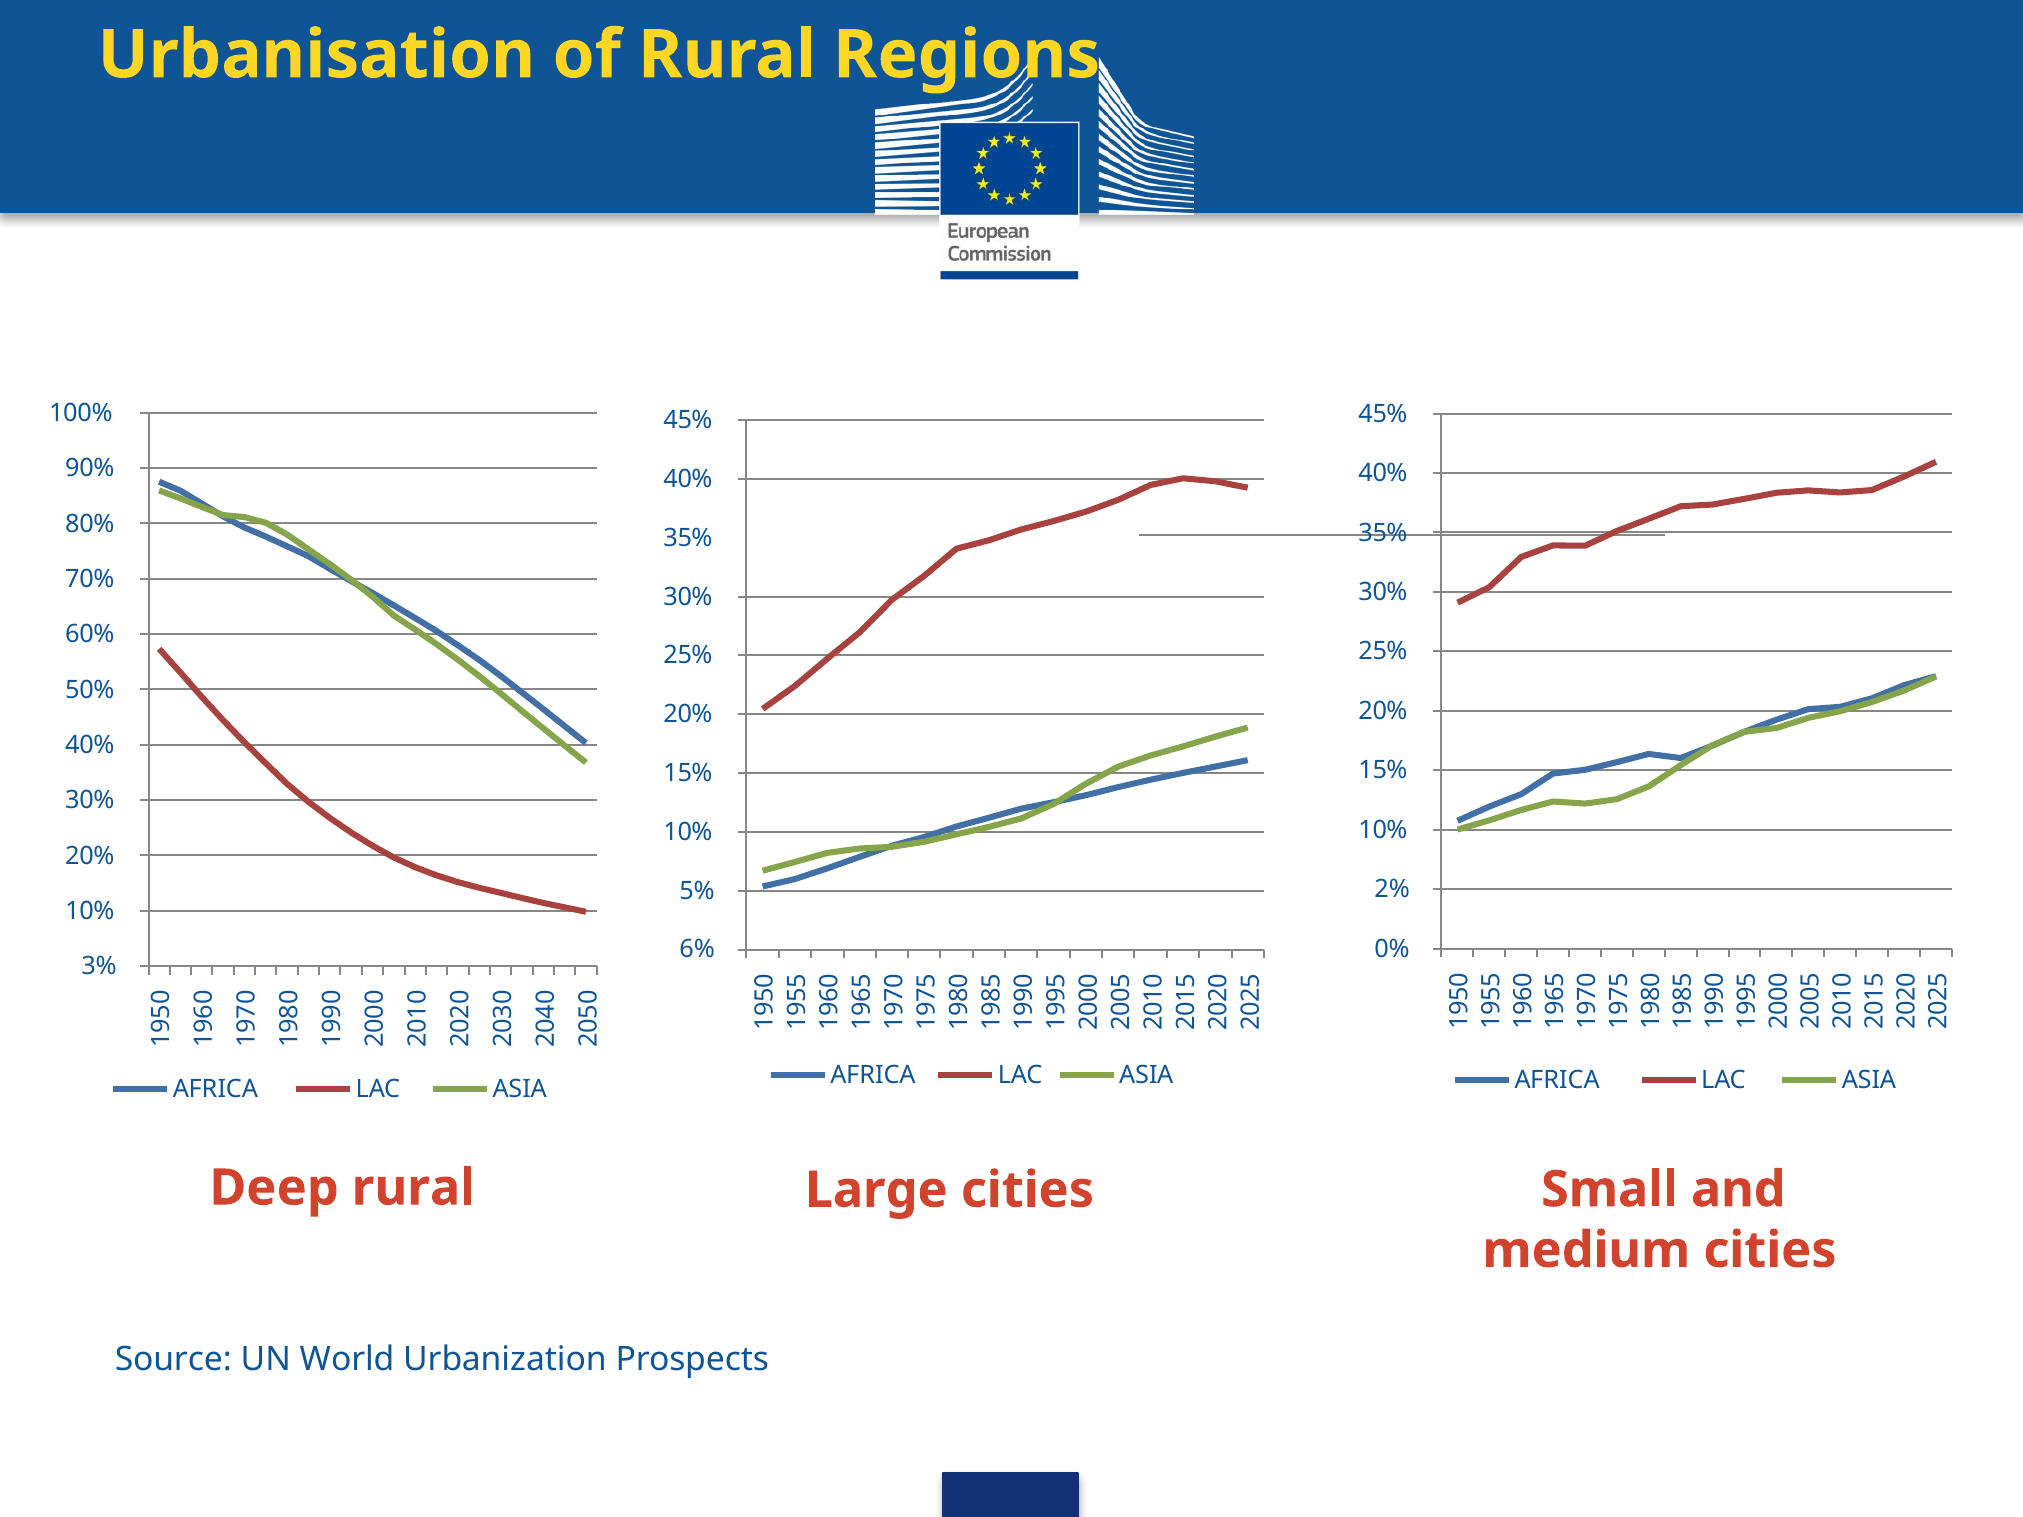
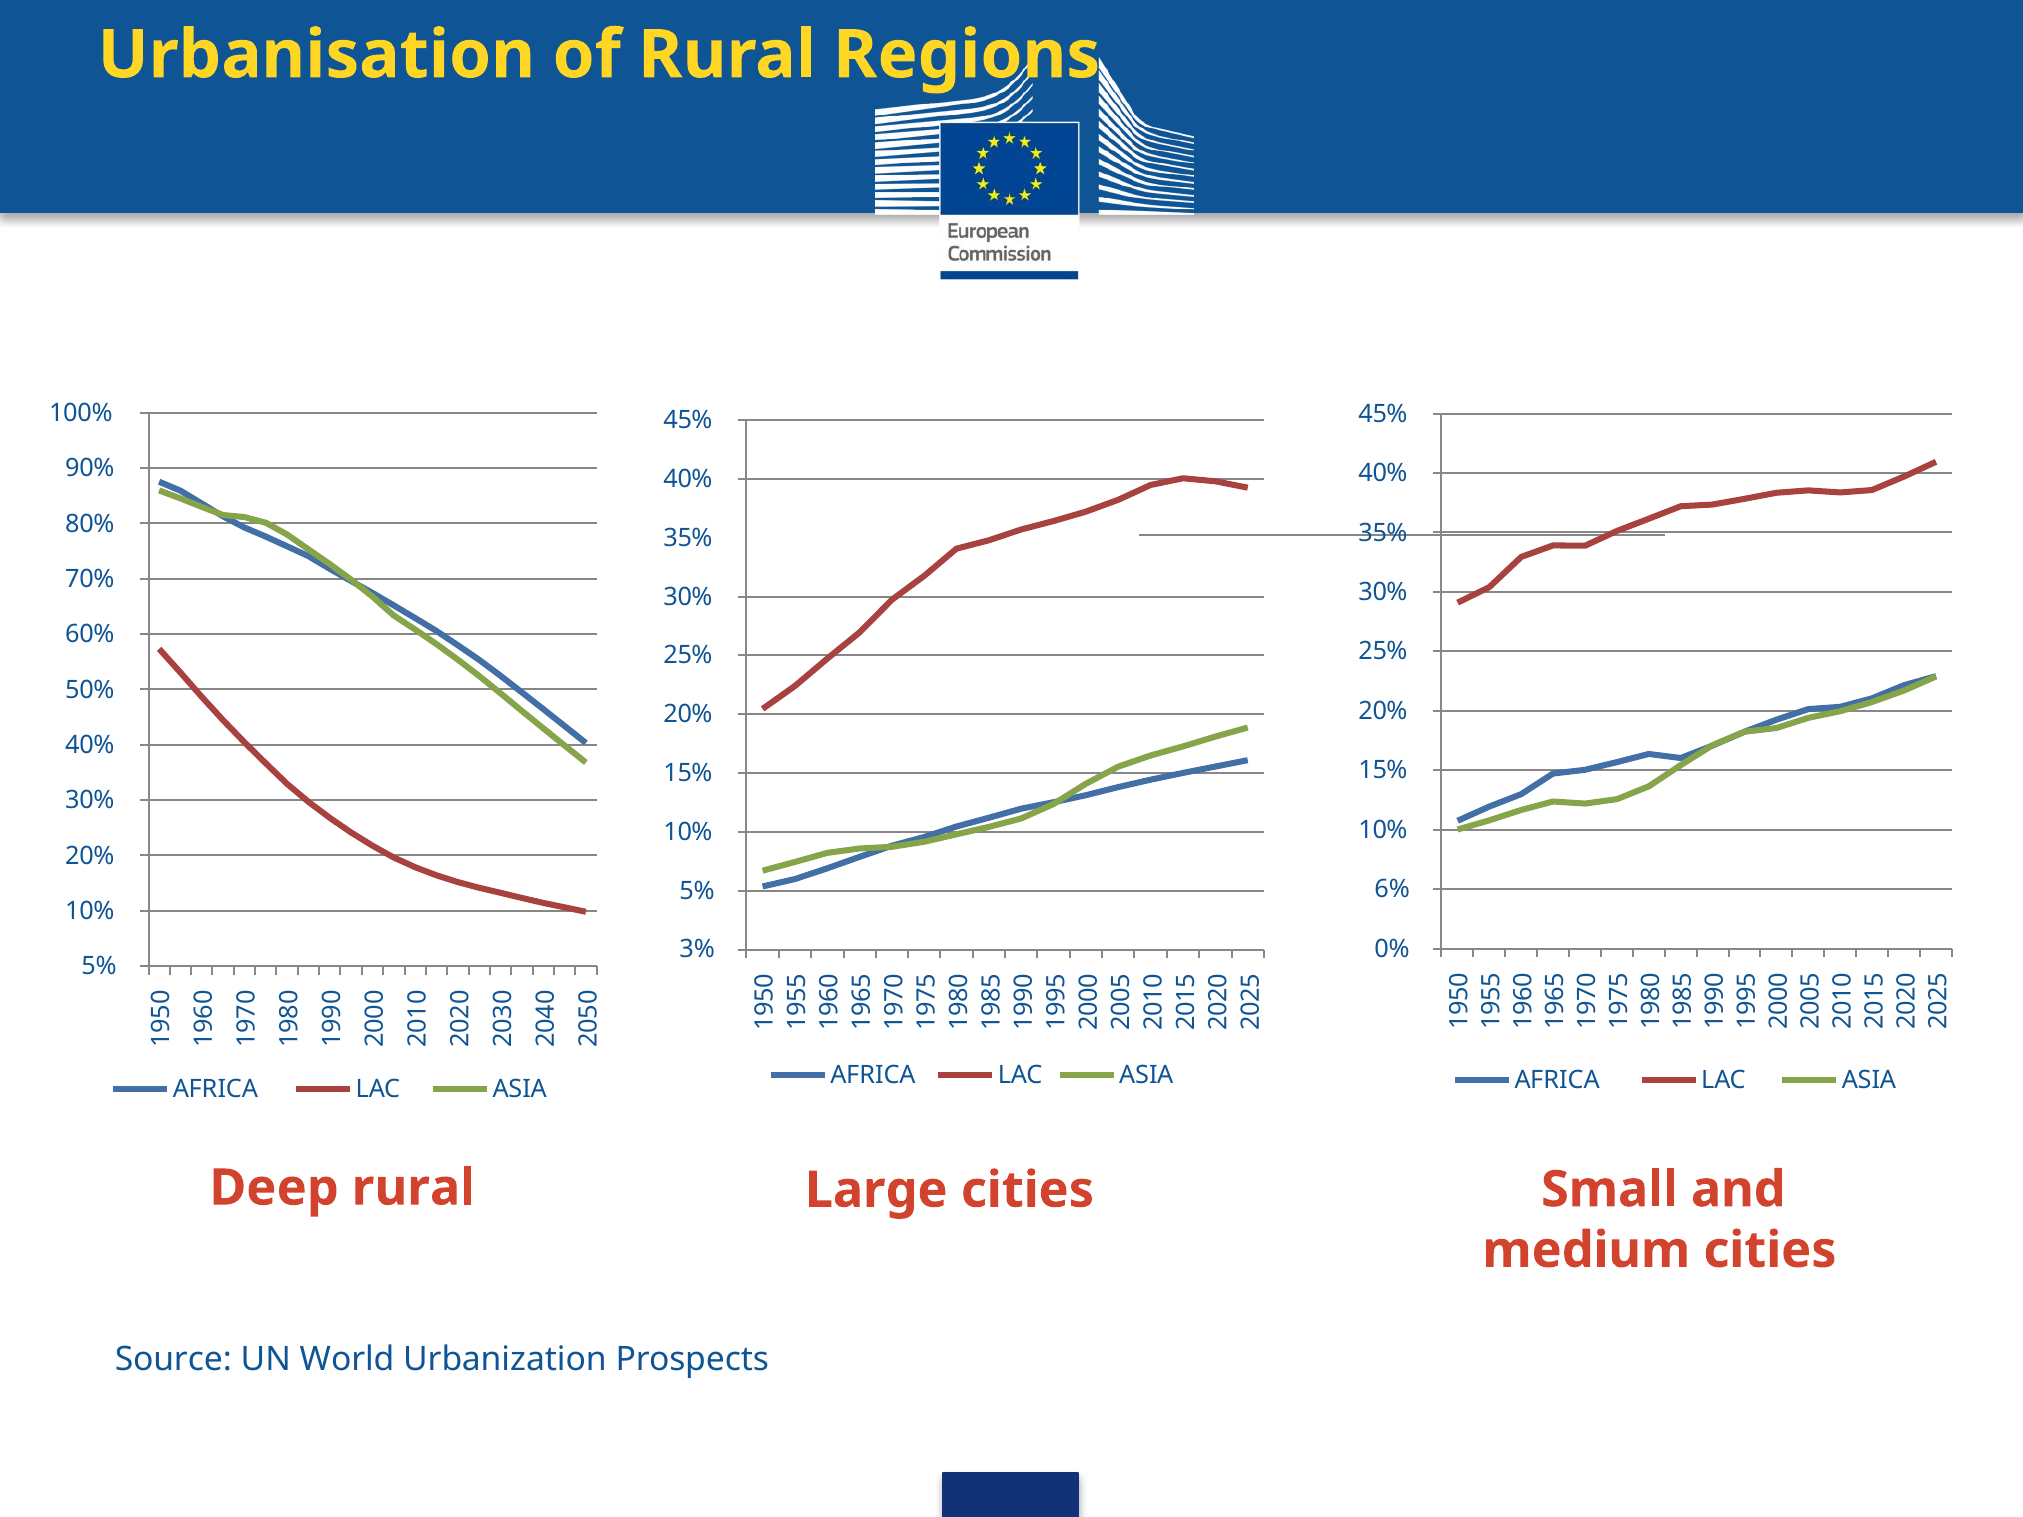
2%: 2% -> 6% (1392, 889)
6%: 6% -> 3% (697, 950)
3%: 3% -> 5% (99, 967)
